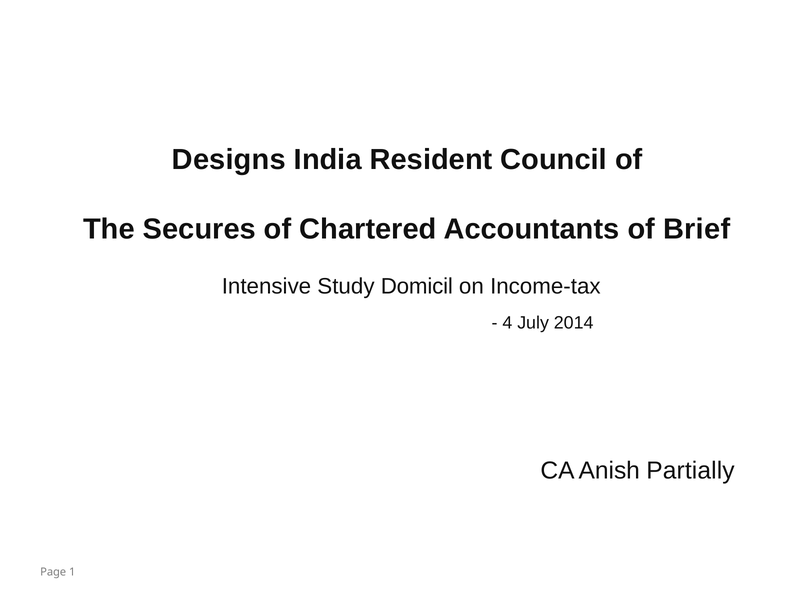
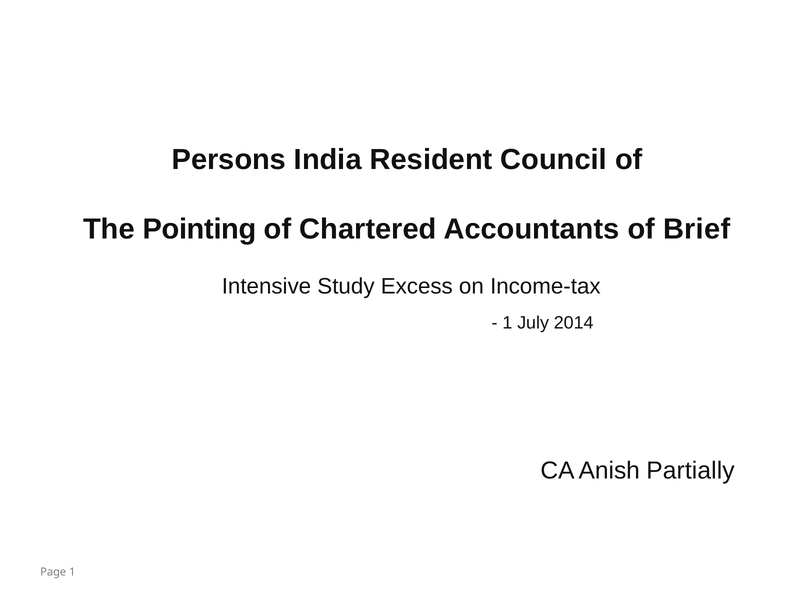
Designs: Designs -> Persons (229, 159)
Secures: Secures -> Pointing (200, 229)
Domicil: Domicil -> Excess (417, 286)
4: 4 -> 1 (507, 323)
